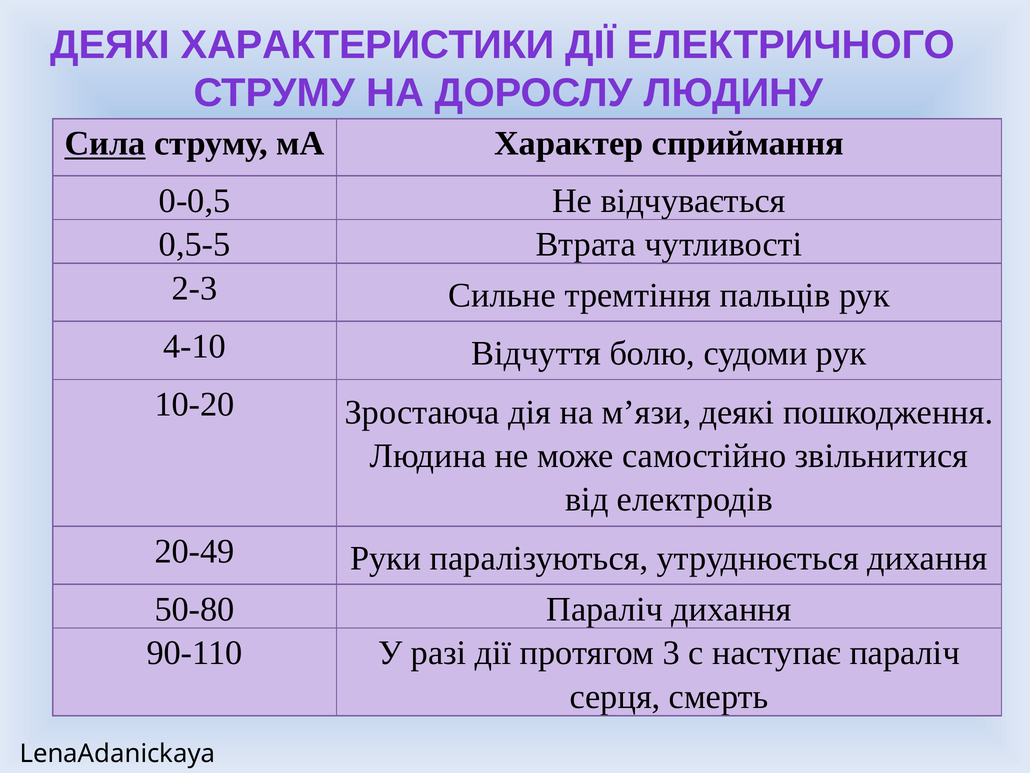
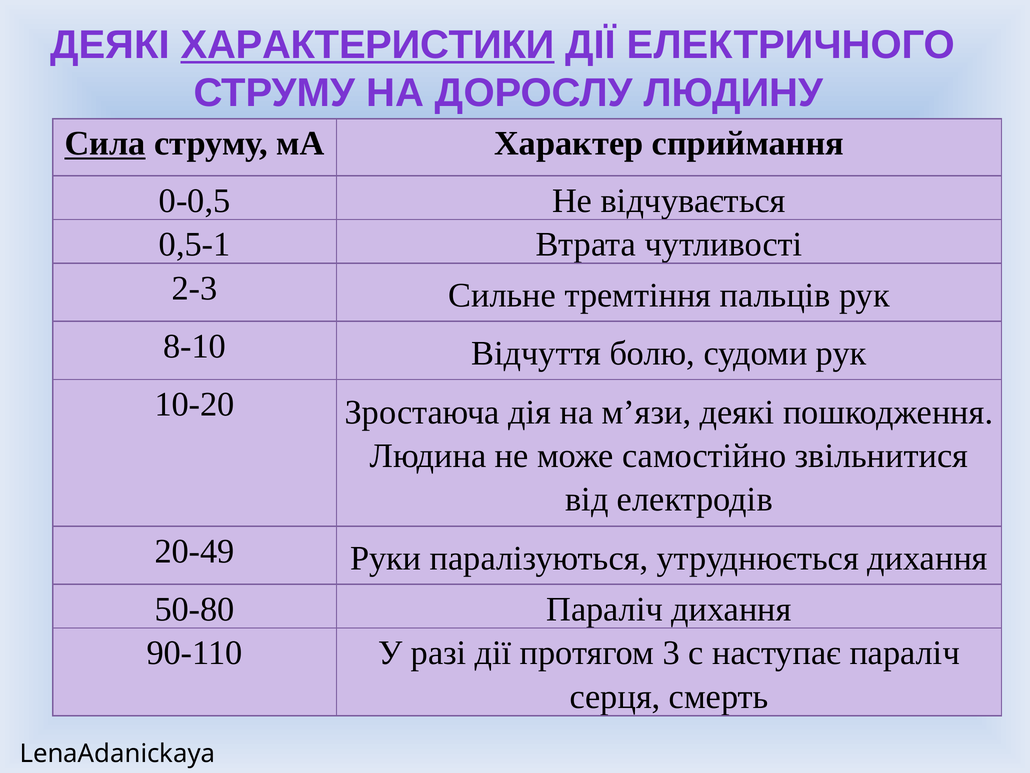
ХАРАКТЕРИСТИКИ underline: none -> present (368, 45)
0,5-5: 0,5-5 -> 0,5-1 (195, 244)
4-10: 4-10 -> 8-10 (195, 346)
